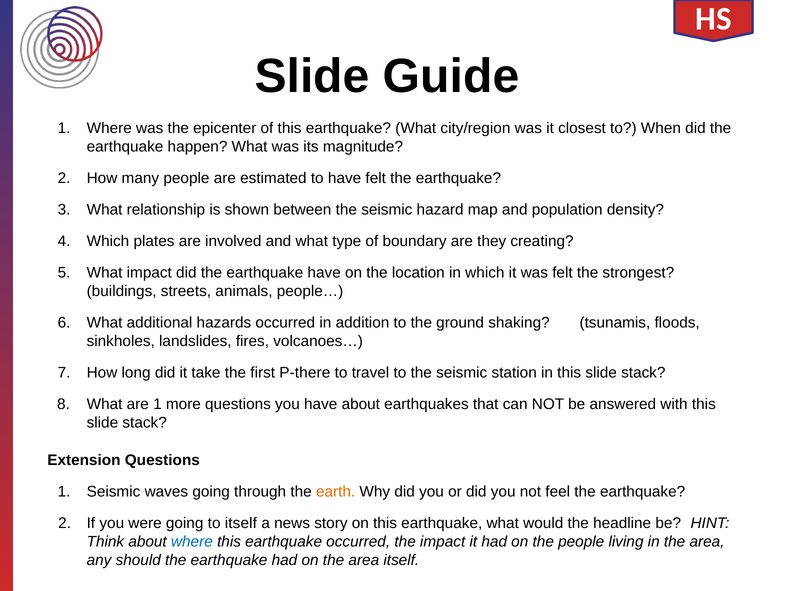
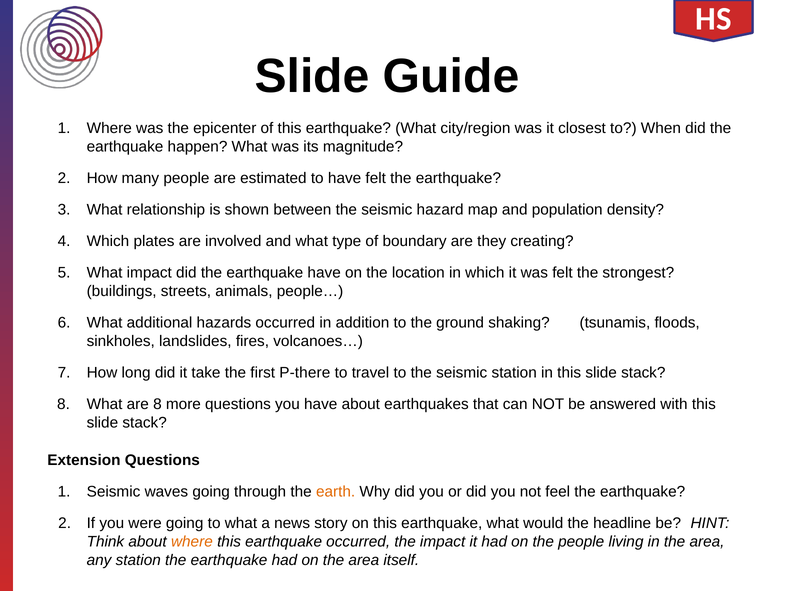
are 1: 1 -> 8 (157, 404)
to itself: itself -> what (241, 523)
where colour: blue -> orange (192, 542)
any should: should -> station (138, 560)
